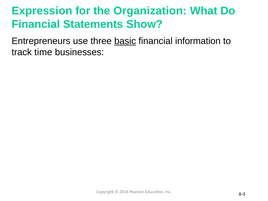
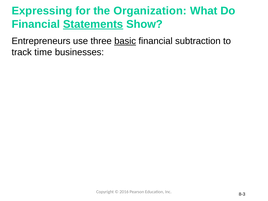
Expression: Expression -> Expressing (42, 11)
Statements underline: none -> present (93, 24)
information: information -> subtraction (198, 41)
